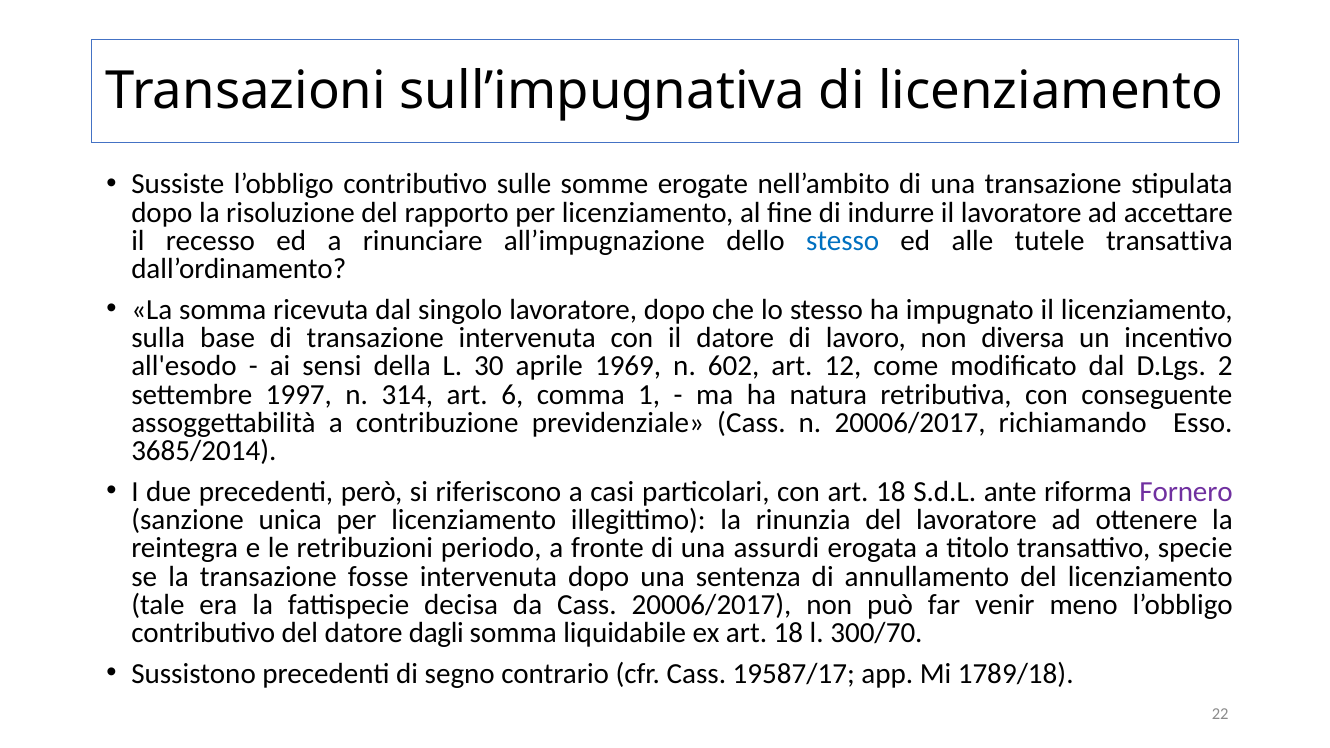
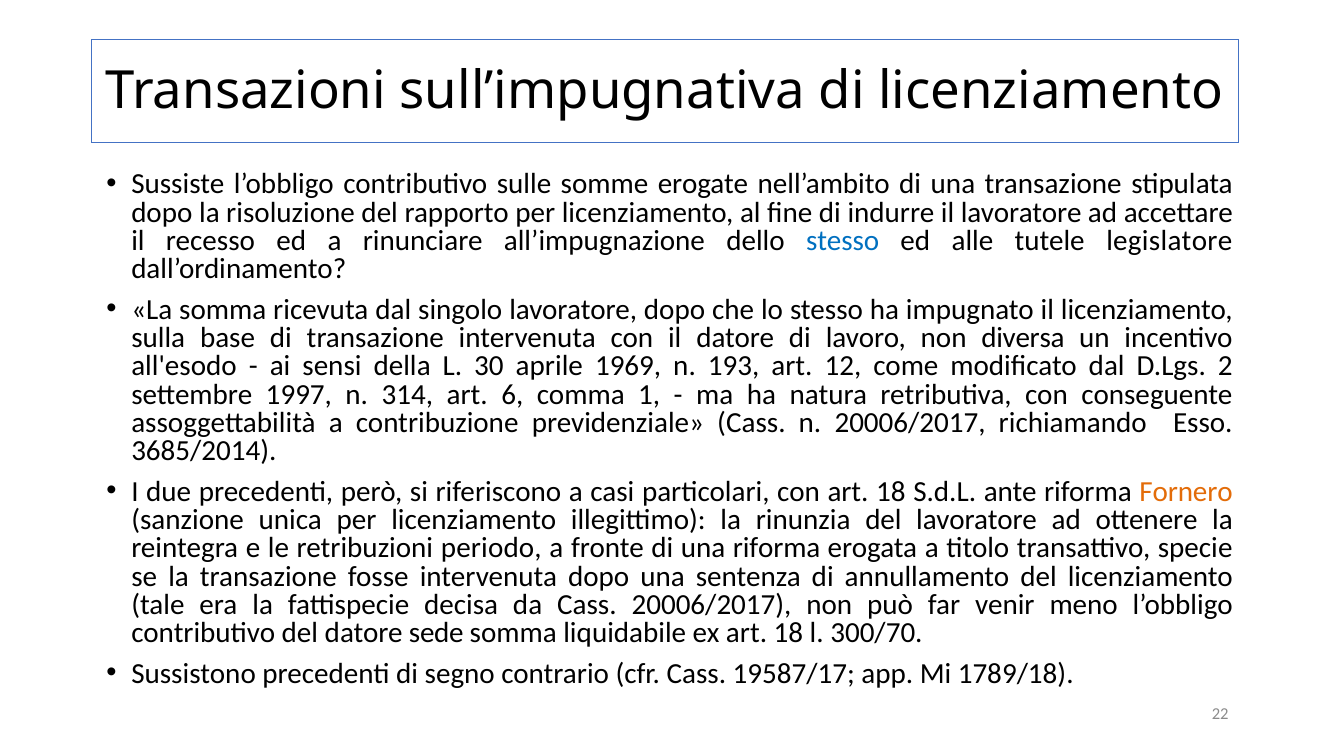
transattiva: transattiva -> legislatore (1169, 241)
602: 602 -> 193 (734, 366)
Fornero colour: purple -> orange (1186, 492)
una assurdi: assurdi -> riforma (777, 548)
dagli: dagli -> sede (436, 633)
